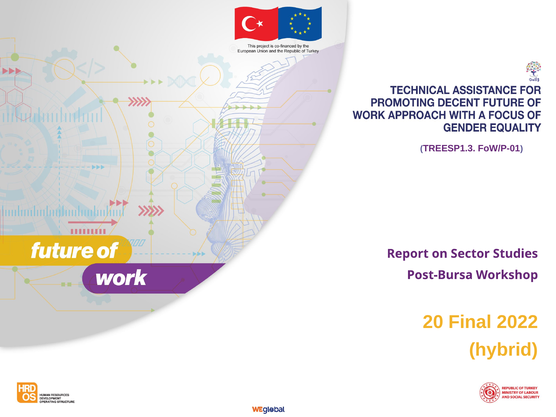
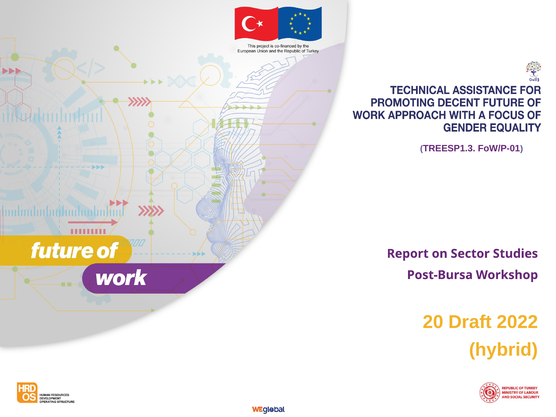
Final: Final -> Draft (470, 322)
